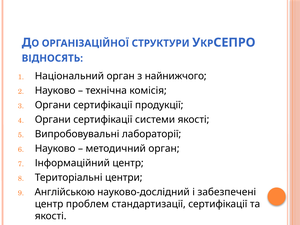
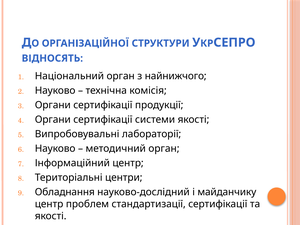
Англійською: Англійською -> Обладнання (65, 192)
забезпечені: забезпечені -> майданчику (227, 192)
